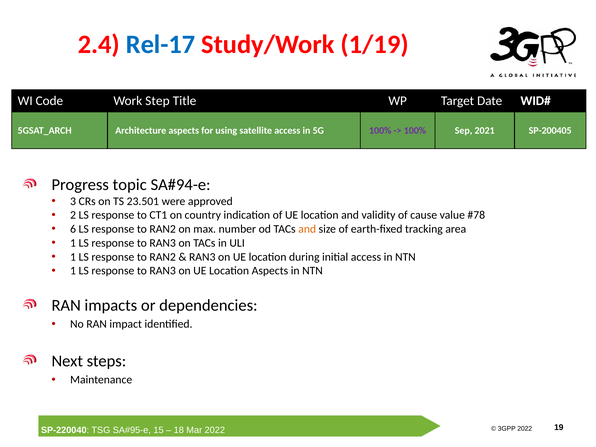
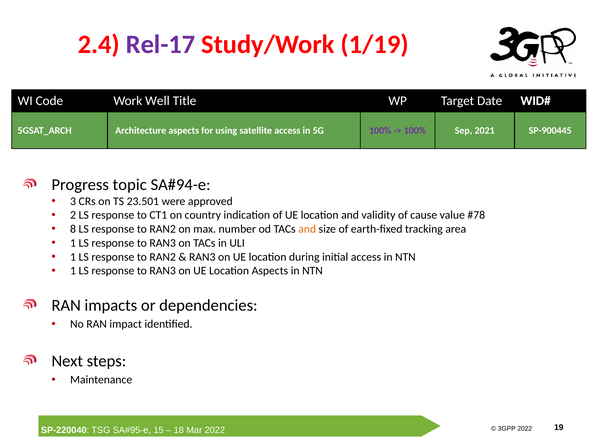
Rel-17 colour: blue -> purple (161, 45)
Step: Step -> Well (157, 101)
SP-200405: SP-200405 -> SP-900445 (550, 130)
6: 6 -> 8 (73, 229)
